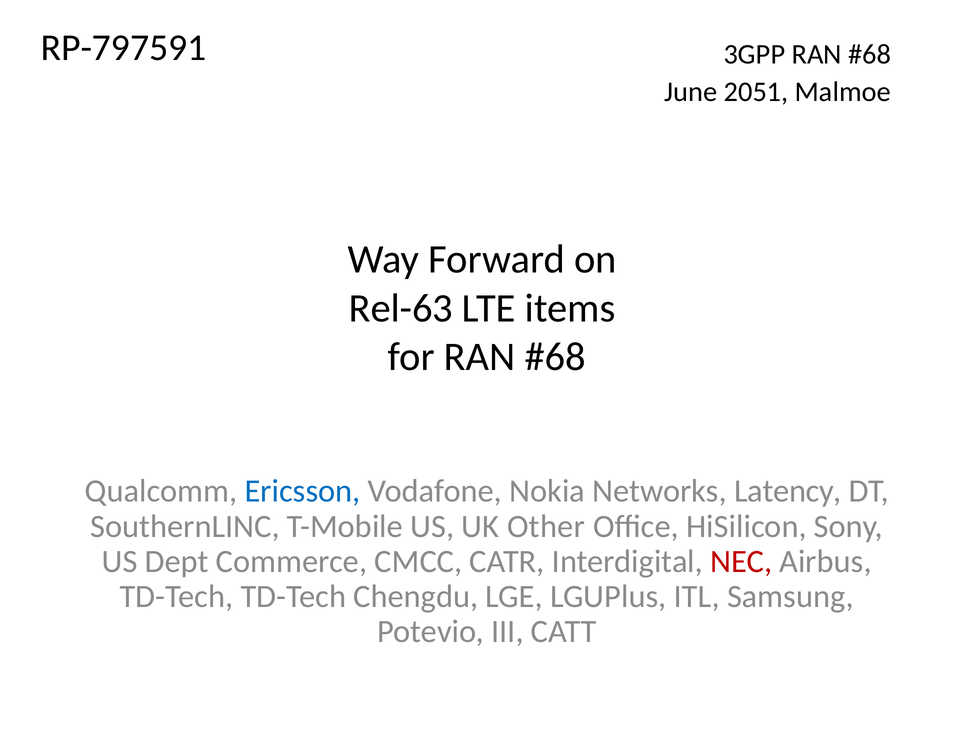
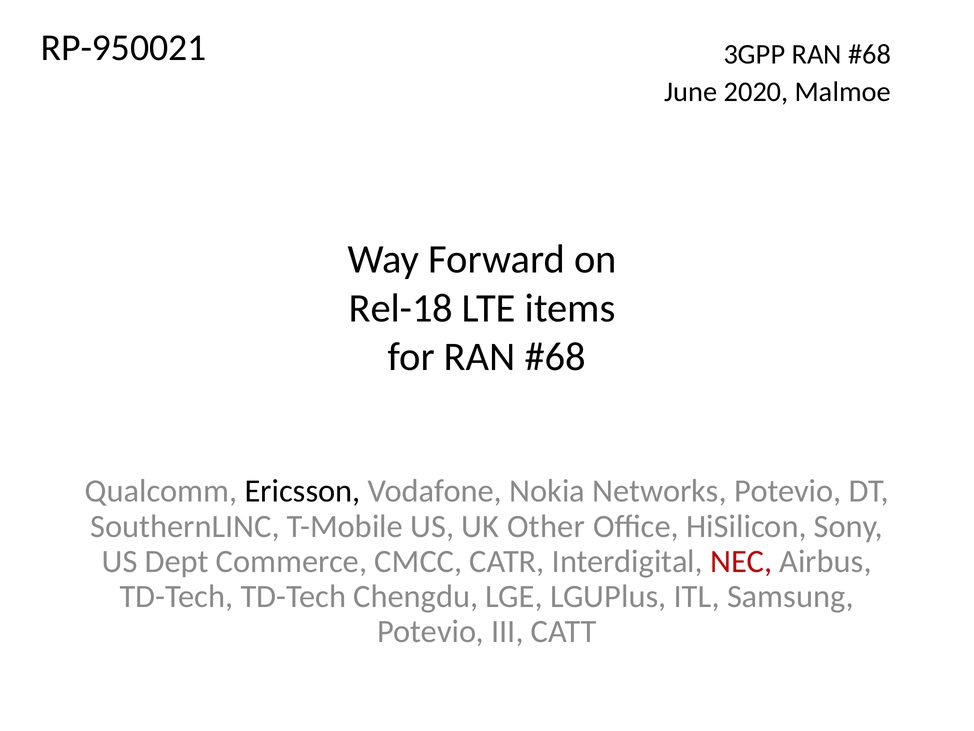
RP-797591: RP-797591 -> RP-950021 (124, 48)
2051: 2051 -> 2020 (756, 92)
Rel-63: Rel-63 -> Rel-18 (401, 308)
Ericsson colour: blue -> black (302, 491)
Networks Latency: Latency -> Potevio (788, 491)
